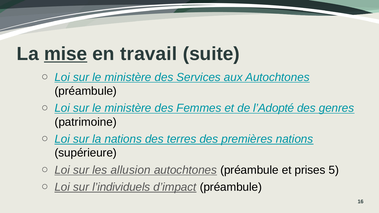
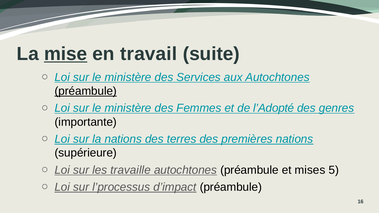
préambule underline: none -> present (86, 91)
patrimoine: patrimoine -> importante (86, 122)
allusion: allusion -> travaille (131, 170)
prises: prises -> mises (310, 170)
l’individuels: l’individuels -> l’processus (121, 187)
